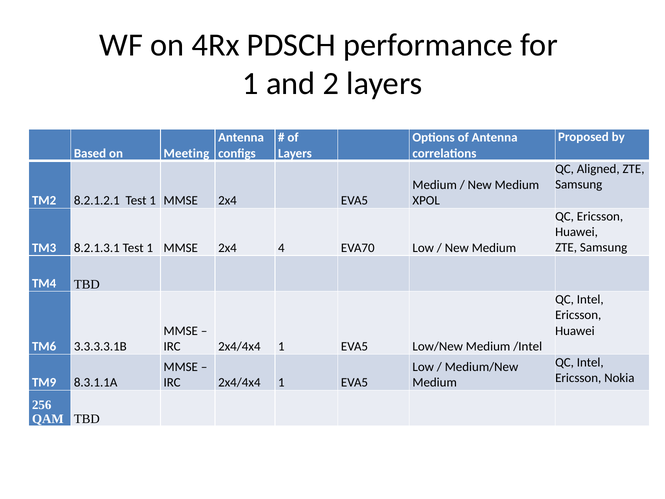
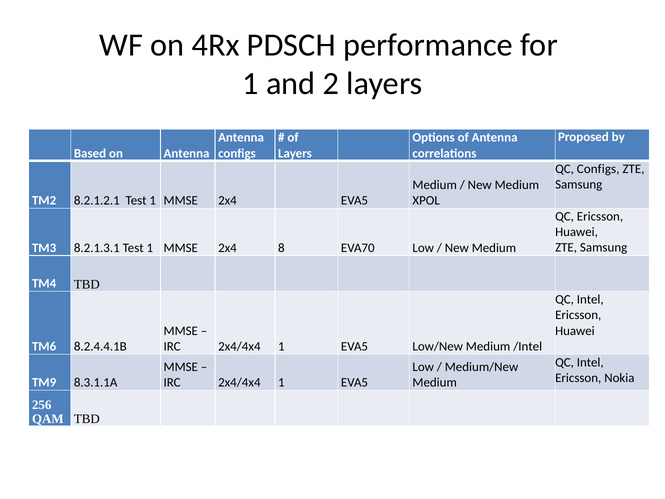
on Meeting: Meeting -> Antenna (187, 153)
QC Aligned: Aligned -> Configs (598, 169)
4: 4 -> 8 (281, 248)
3.3.3.3.1B: 3.3.3.3.1B -> 8.2.4.4.1B (100, 346)
